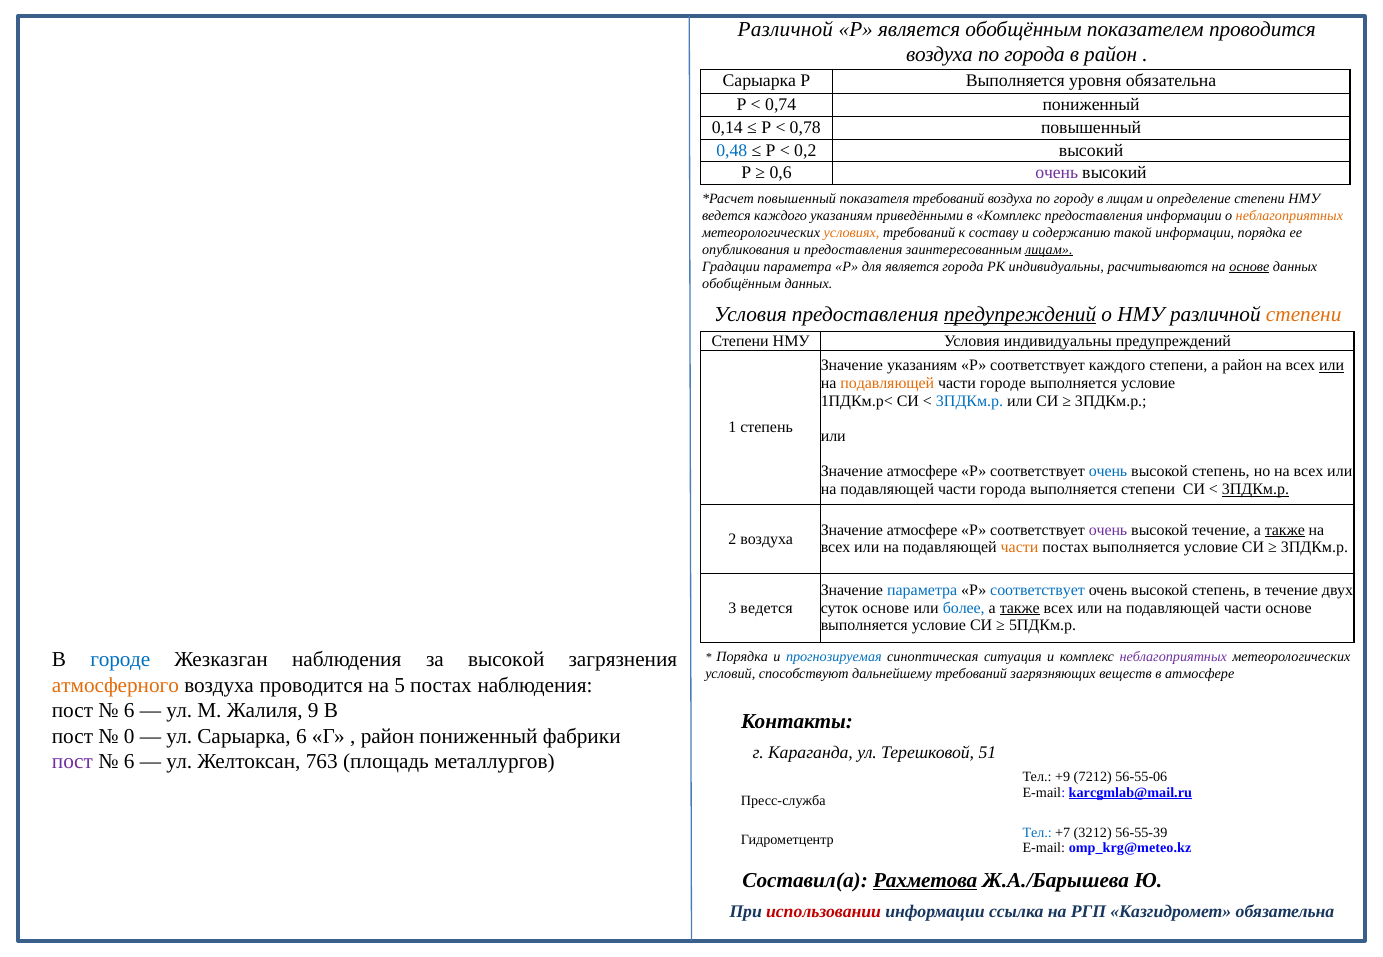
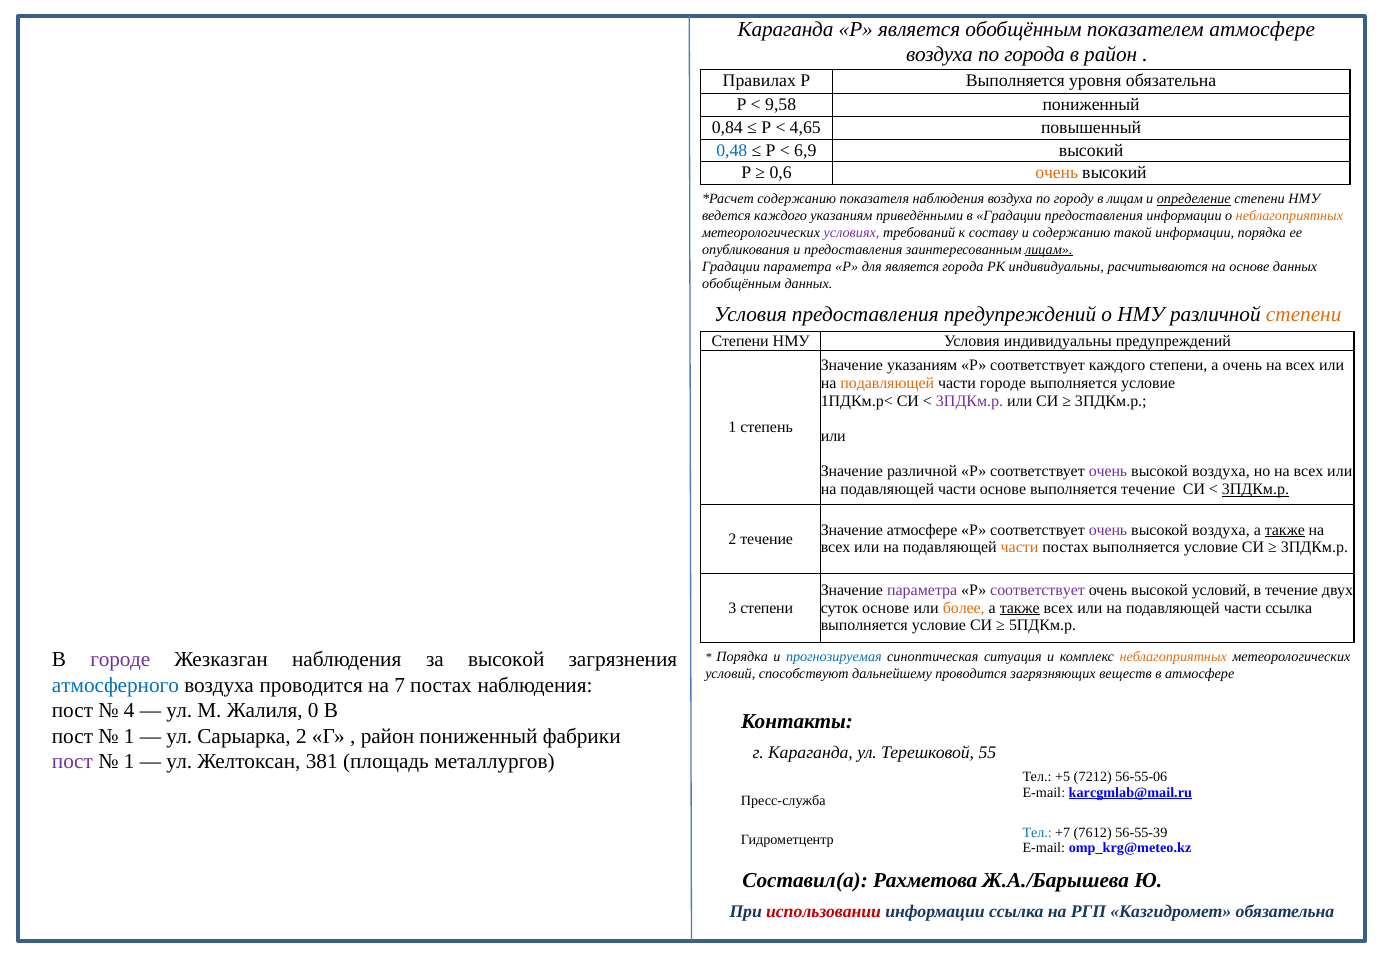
Различной: Различной -> Караганда (786, 29)
показателем проводится: проводится -> атмосфере (1262, 29)
Сарыарка: Сарыарка -> Правилах (759, 80)
0,74: 0,74 -> 9,58 (781, 105)
0,14: 0,14 -> 0,84 (727, 127)
0,78: 0,78 -> 4,65 (805, 127)
0,2: 0,2 -> 6,9 (805, 150)
очень colour: purple -> orange (1057, 173)
повышенный: повышенный -> содержанию (797, 199)
показателя требований: требований -> наблюдения (948, 199)
определение underline: none -> present (1194, 199)
в Комплекс: Комплекс -> Градации (1009, 216)
условиях colour: orange -> purple (852, 233)
основе underline: present -> none (1249, 267)
предупреждений underline: present -> none (1020, 315)
а район: район -> очень (1242, 366)
или underline: present -> none (1332, 366)
3ПДКм.р colour: blue -> purple (970, 401)
атмосфере: атмосфере -> различной (922, 472)
очень colour: blue -> purple (1108, 472)
степень: степень -> воздуха (1221, 472)
части города: города -> основе (1003, 490)
выполняется степени: степени -> течение (1148, 490)
течение: течение -> воздуха (1221, 530)
2 воздуха: воздуха -> течение (767, 539)
параметра colour: blue -> purple (922, 591)
соответствует colour: blue -> purple (1038, 591)
степень: степень -> условий (1221, 591)
3 ведется: ведется -> степени (767, 608)
более colour: blue -> orange (964, 608)
части основе: основе -> ссылка (1289, 608)
городе colour: blue -> purple (120, 660)
неблагоприятных colour: purple -> orange (1173, 657)
дальнейшему требований: требований -> проводится (971, 674)
атмосферного colour: orange -> blue (115, 686)
5: 5 -> 7 (400, 686)
6: 6 -> 4 (129, 711)
9: 9 -> 0 (313, 711)
0: 0 -> 1 (129, 737)
Сарыарка 6: 6 -> 2 (301, 737)
51: 51 -> 55 (987, 753)
6: 6 -> 1 (129, 762)
763: 763 -> 381 (322, 762)
+9: +9 -> +5 (1063, 777)
3212: 3212 -> 7612 (1093, 833)
Рахметова underline: present -> none (925, 880)
